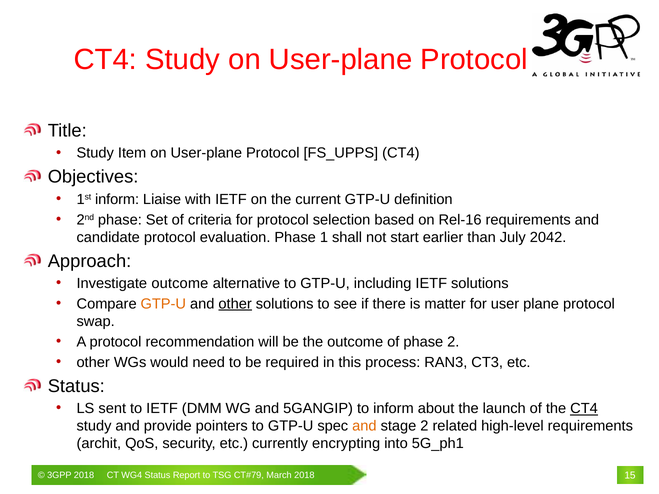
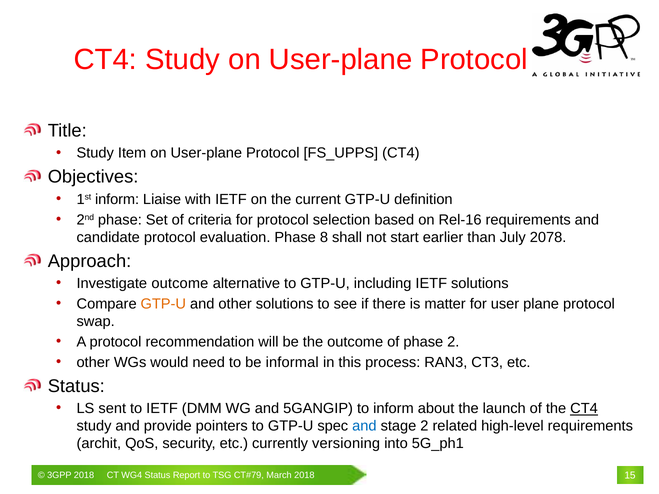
1: 1 -> 8 (324, 237)
2042: 2042 -> 2078 (548, 237)
other underline: present -> none (235, 304)
required: required -> informal (292, 363)
and colour: orange -> blue (364, 426)
encrypting: encrypting -> versioning (346, 444)
